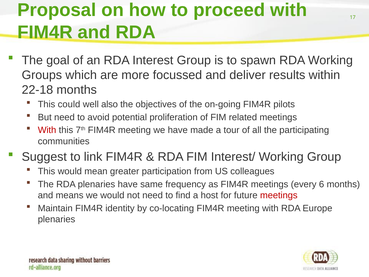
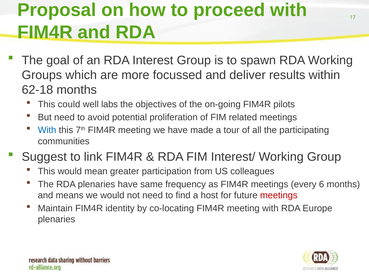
22-18: 22-18 -> 62-18 (37, 90)
also: also -> labs (110, 104)
With colour: red -> blue (47, 130)
